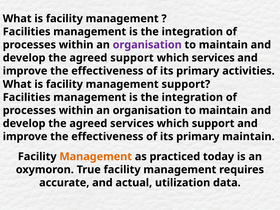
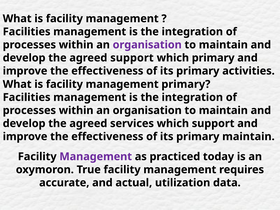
which services: services -> primary (213, 58)
management support: support -> primary (186, 84)
Management colour: orange -> purple (96, 157)
